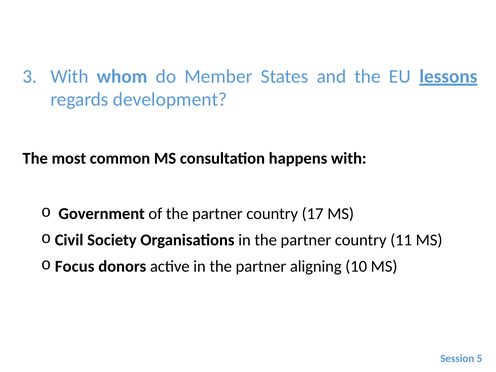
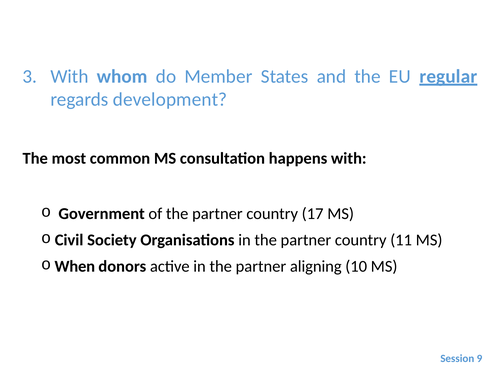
lessons: lessons -> regular (448, 76)
Focus: Focus -> When (75, 266)
5: 5 -> 9 (480, 359)
